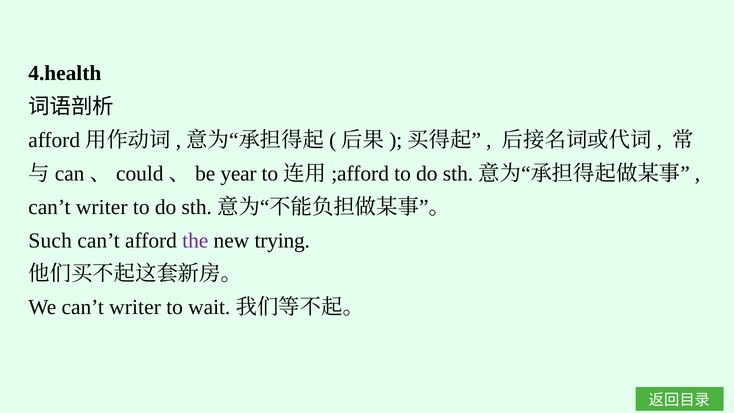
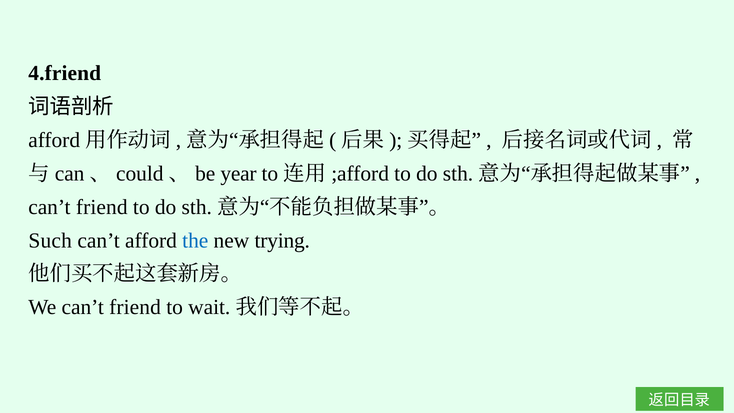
4.health: 4.health -> 4.friend (65, 73)
writer: writer -> friend (102, 207)
the colour: purple -> blue (195, 240)
We can’t writer: writer -> friend (135, 307)
